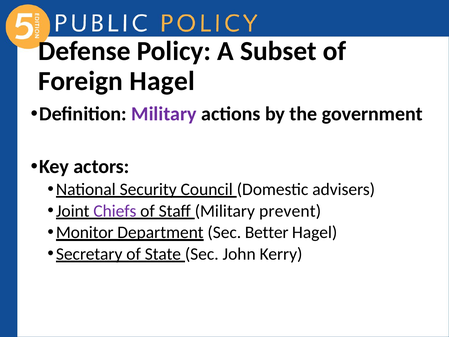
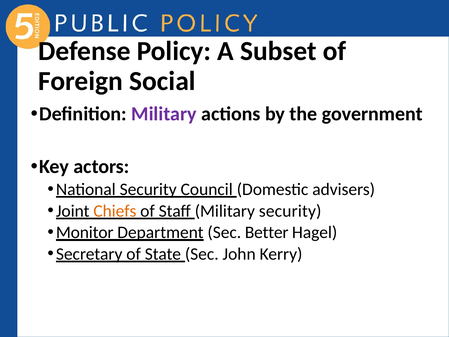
Foreign Hagel: Hagel -> Social (162, 81)
Chiefs colour: purple -> orange (115, 211)
Military prevent: prevent -> security (290, 211)
